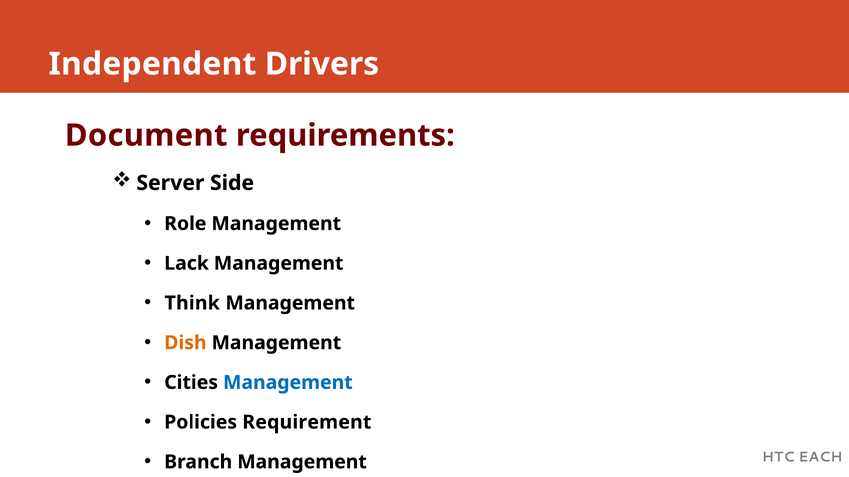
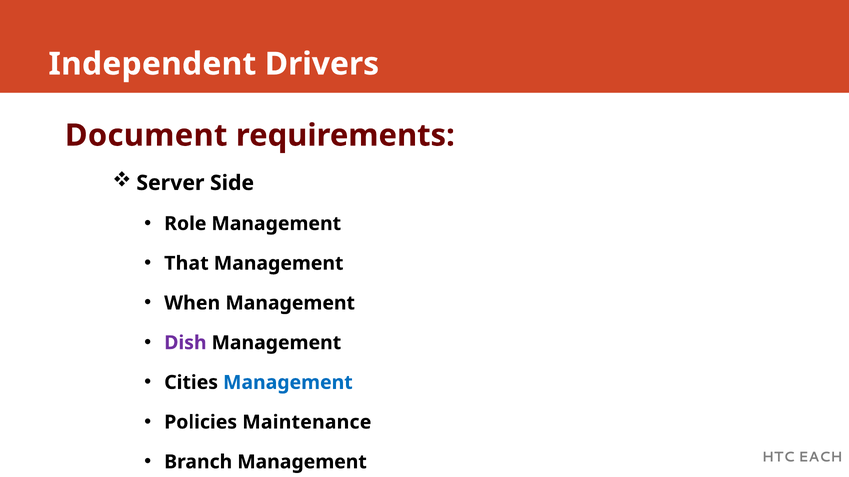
Lack: Lack -> That (186, 264)
Think: Think -> When (192, 303)
Dish colour: orange -> purple (185, 343)
Requirement: Requirement -> Maintenance (307, 423)
